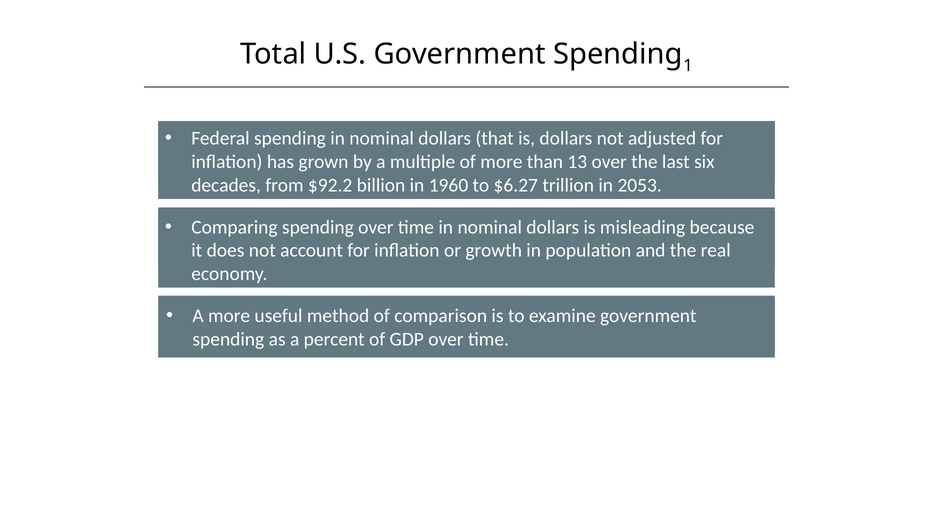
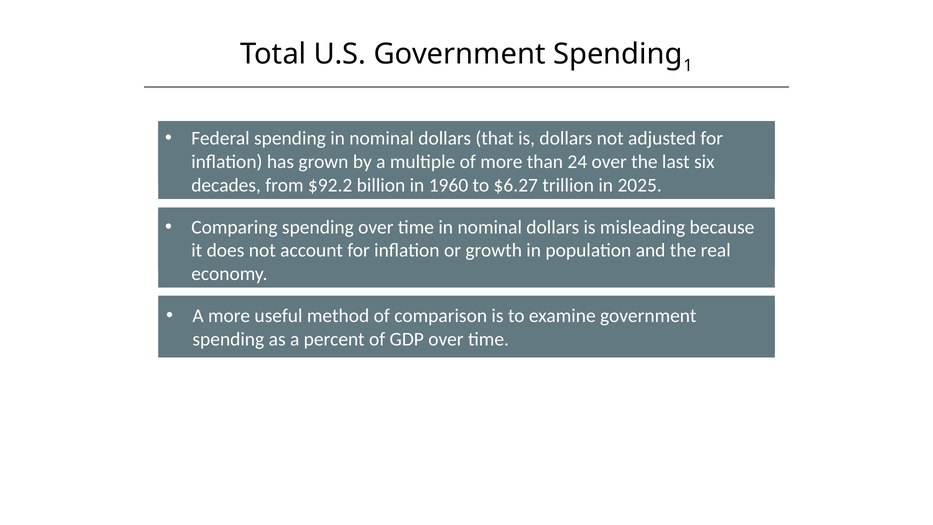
13: 13 -> 24 (577, 162)
2053: 2053 -> 2025 (640, 185)
